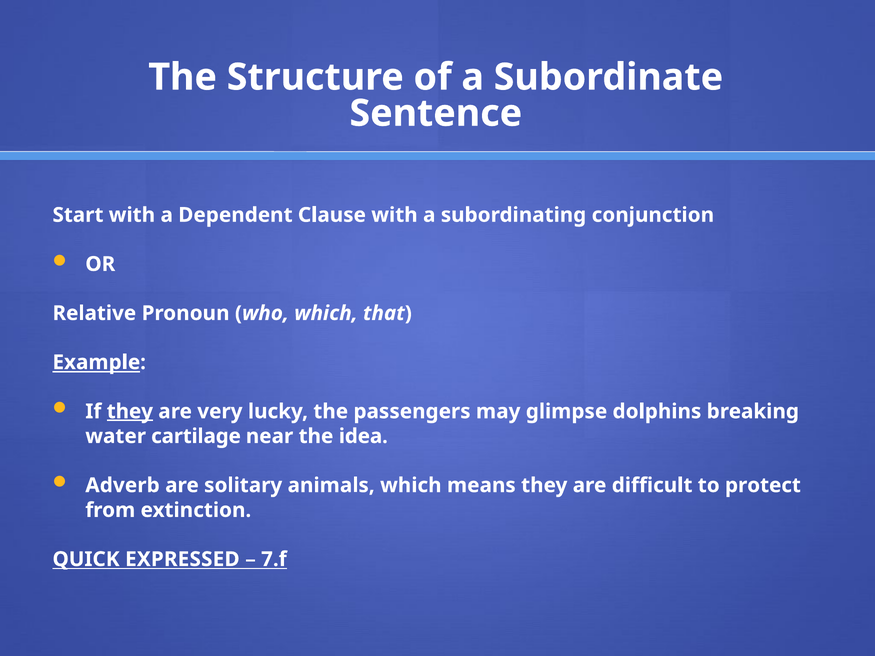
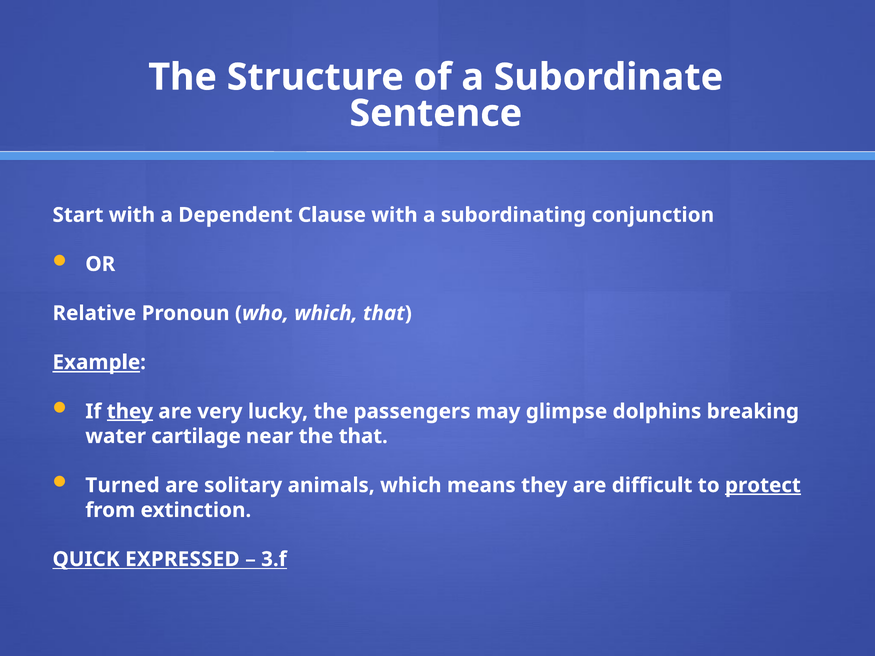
the idea: idea -> that (363, 436)
Adverb: Adverb -> Turned (122, 486)
protect underline: none -> present (763, 486)
7.f: 7.f -> 3.f (274, 559)
